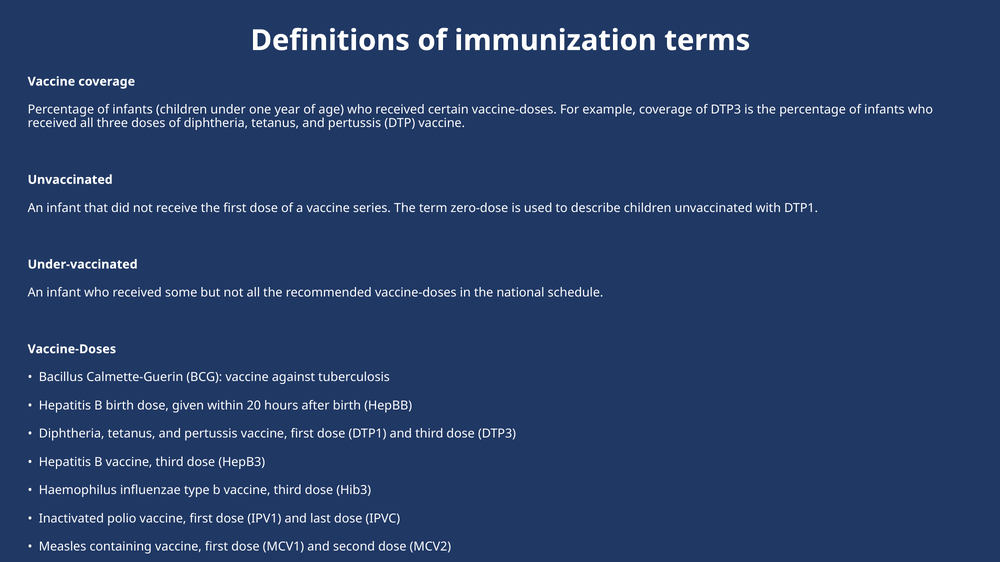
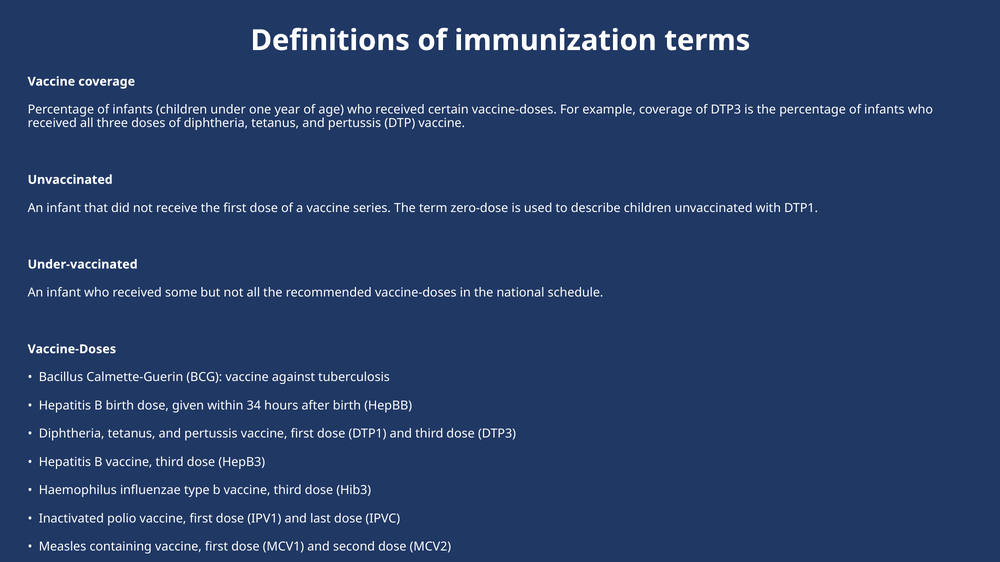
20: 20 -> 34 (254, 406)
